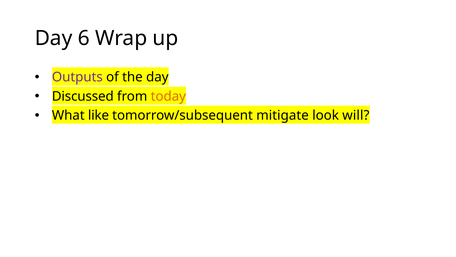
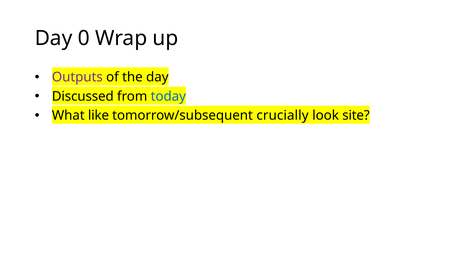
6: 6 -> 0 (84, 38)
today colour: orange -> blue (168, 96)
mitigate: mitigate -> crucially (283, 115)
will: will -> site (356, 115)
